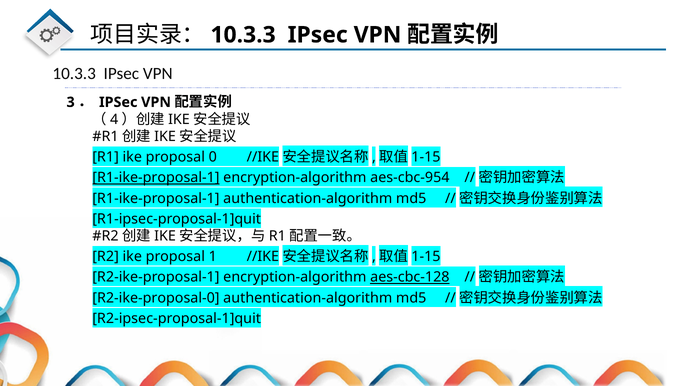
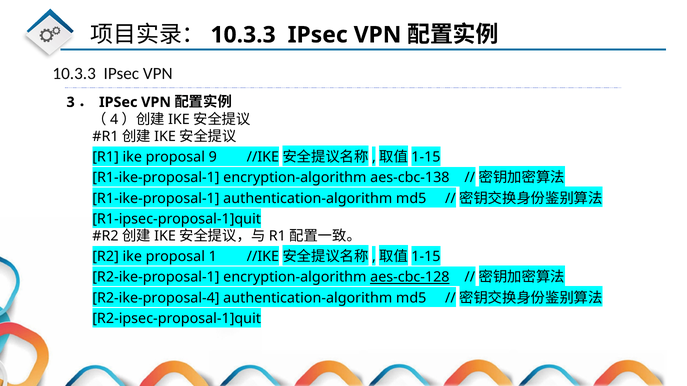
0: 0 -> 9 (213, 157)
R1-ike-proposal-1 underline: present -> none (156, 178)
aes-cbc-954: aes-cbc-954 -> aes-cbc-138 (410, 178)
R2-ike-proposal-0: R2-ike-proposal-0 -> R2-ike-proposal-4 (156, 298)
